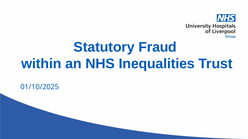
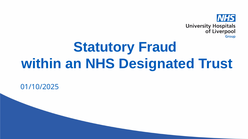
Inequalities: Inequalities -> Designated (157, 64)
